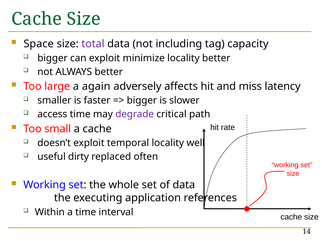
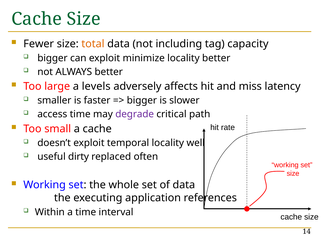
Space: Space -> Fewer (39, 44)
total colour: purple -> orange (93, 44)
again: again -> levels (96, 86)
